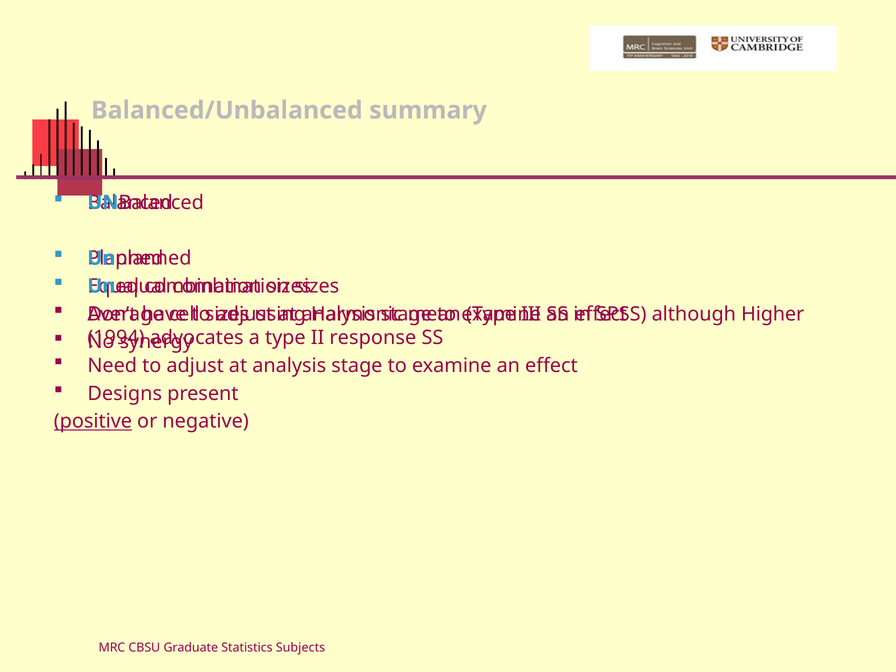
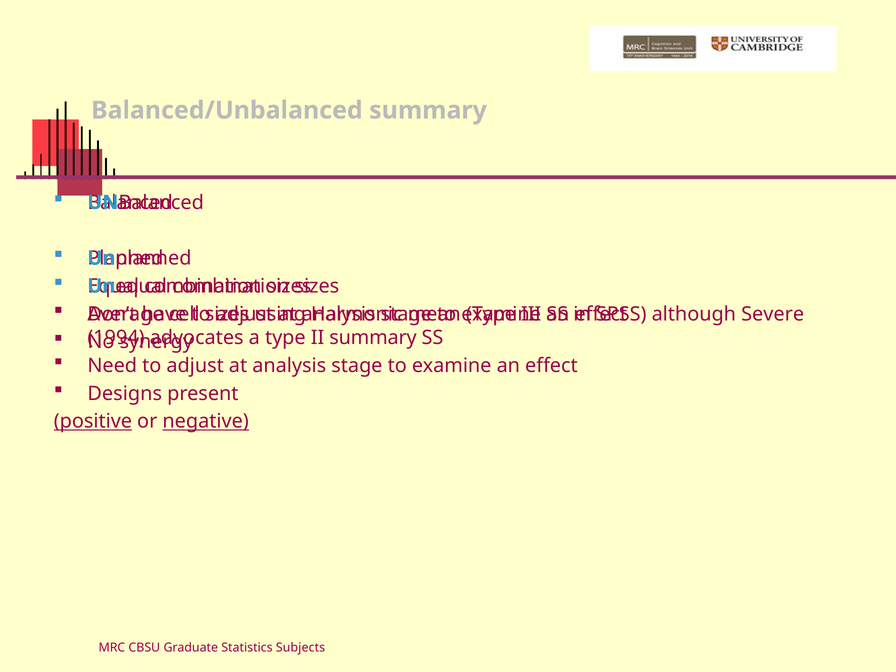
Higher: Higher -> Severe (773, 314)
II response: response -> summary (373, 338)
negative underline: none -> present (206, 421)
